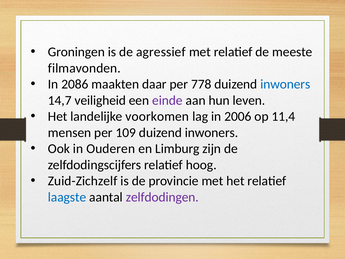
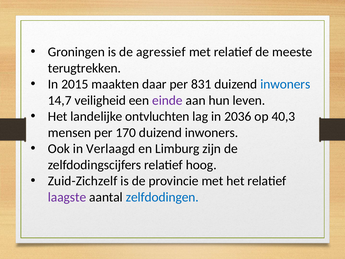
filmavonden: filmavonden -> terugtrekken (84, 68)
2086: 2086 -> 2015 (75, 84)
778: 778 -> 831 (201, 84)
voorkomen: voorkomen -> ontvluchten (157, 116)
2006: 2006 -> 2036 (238, 116)
11,4: 11,4 -> 40,3 (283, 116)
109: 109 -> 170 (126, 133)
Ouderen: Ouderen -> Verlaagd (111, 149)
laagste colour: blue -> purple (67, 197)
zelfdodingen colour: purple -> blue (162, 197)
